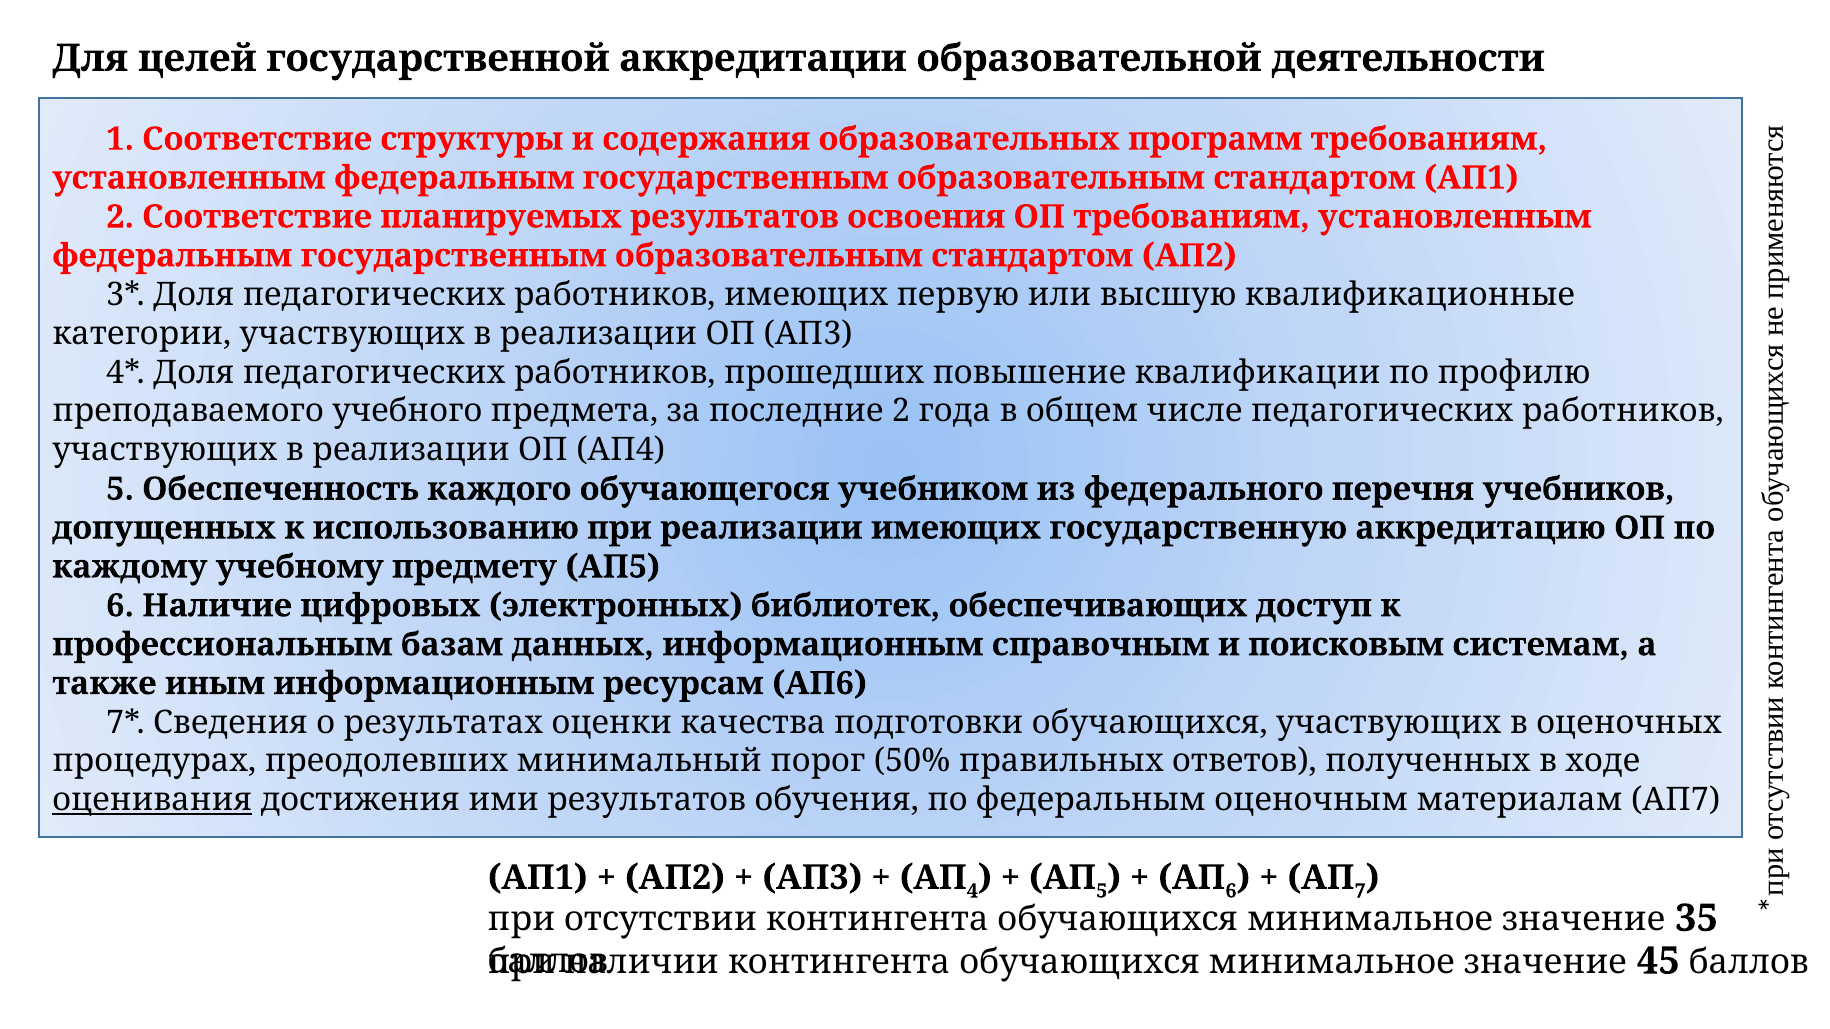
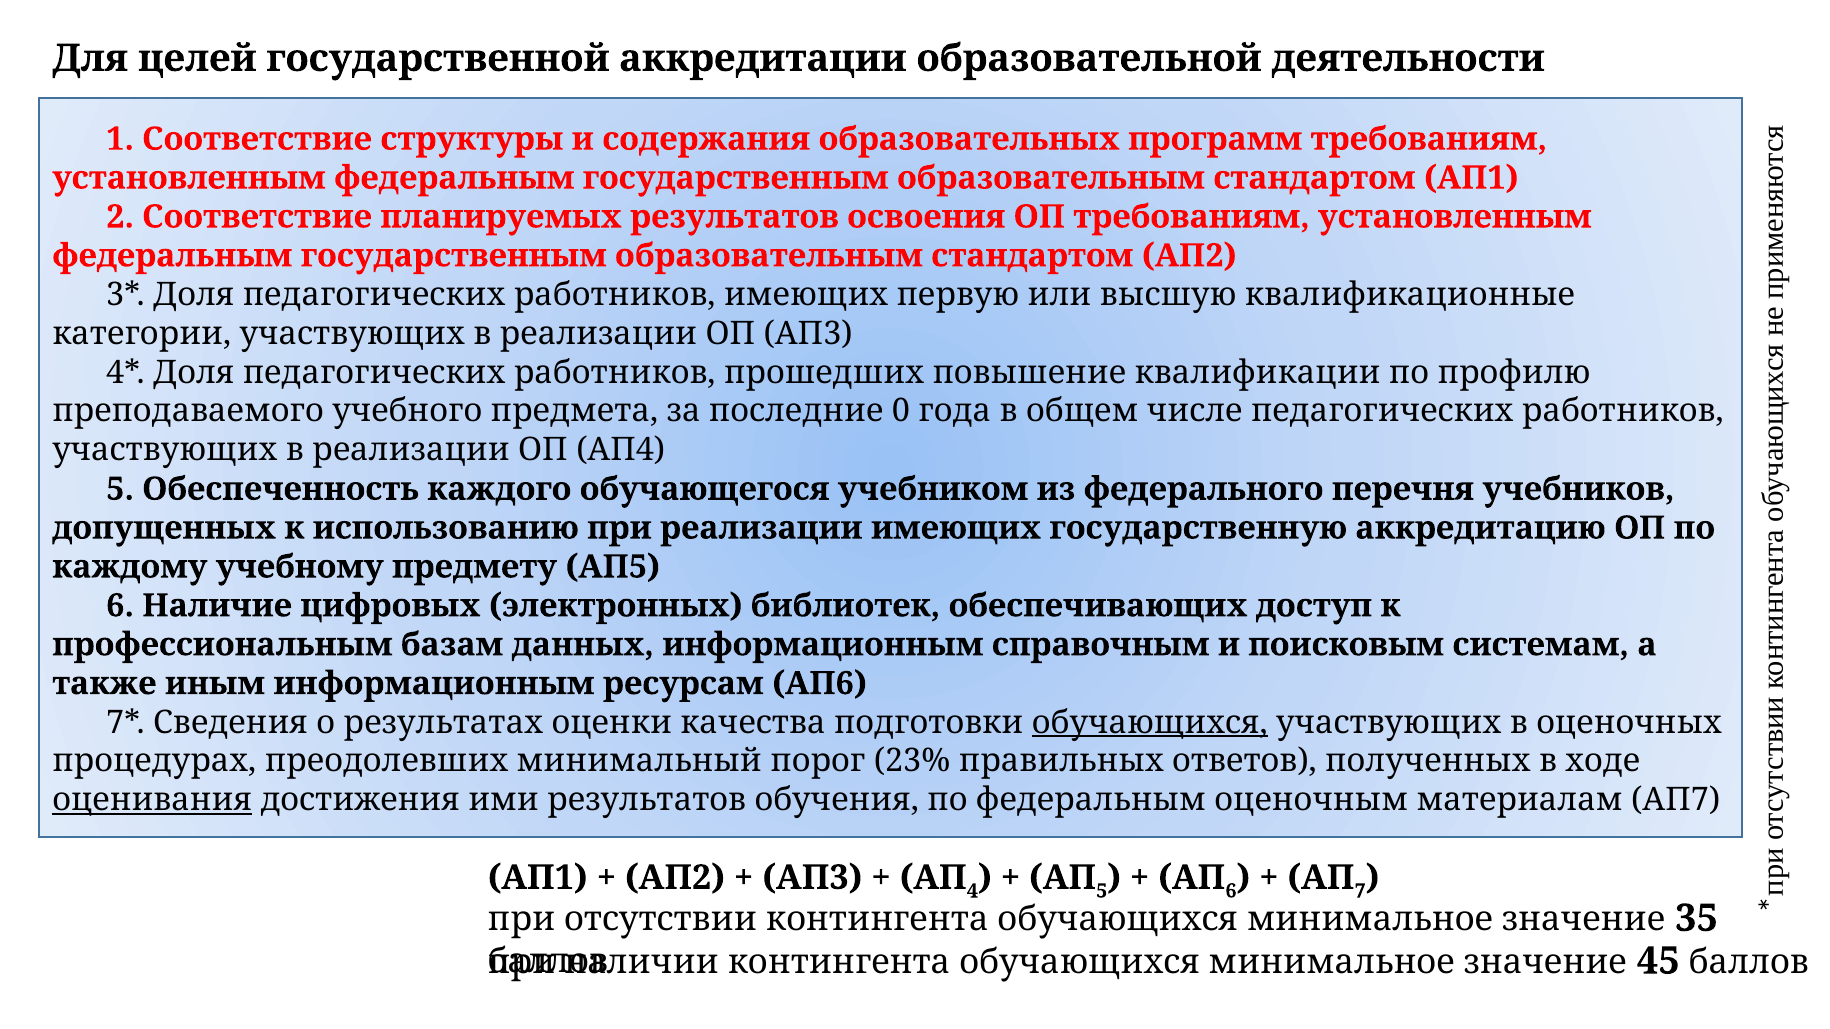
последние 2: 2 -> 0 (901, 411)
обучающихся underline: none -> present (1150, 723)
50%: 50% -> 23% (912, 762)
